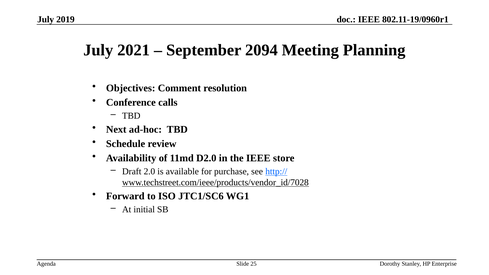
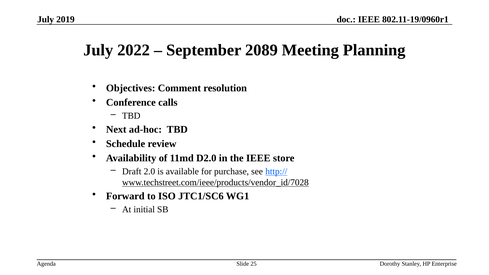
2021: 2021 -> 2022 (134, 50)
2094: 2094 -> 2089 (261, 50)
